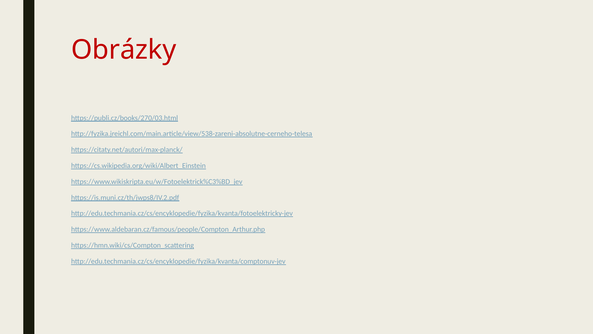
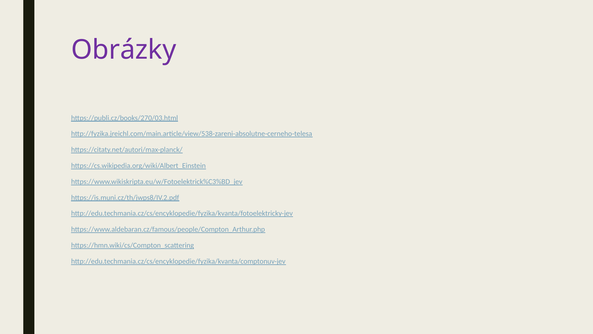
Obrázky colour: red -> purple (124, 50)
